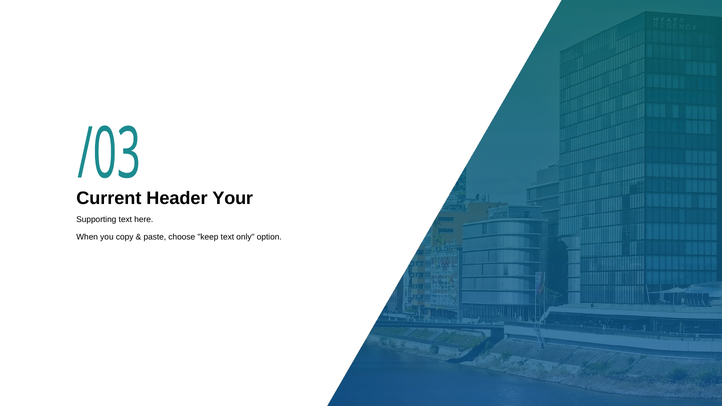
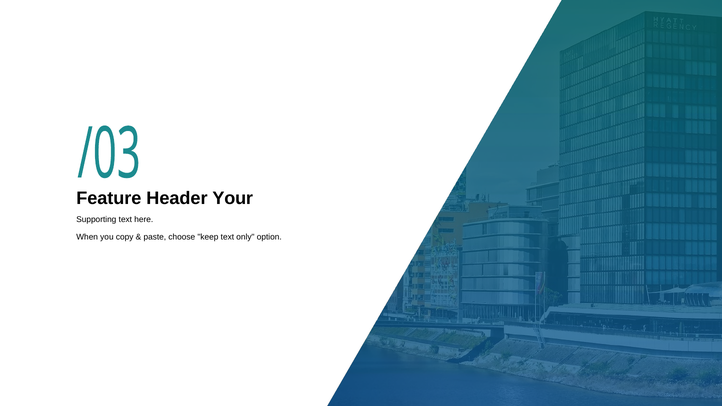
Current: Current -> Feature (109, 199)
